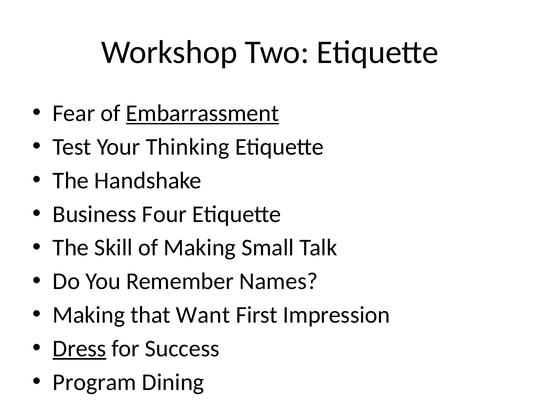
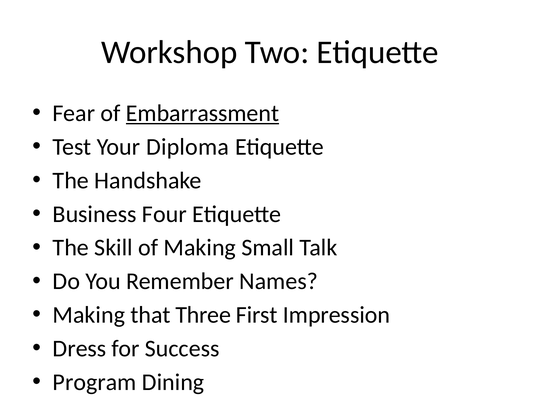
Thinking: Thinking -> Diploma (188, 147)
Want: Want -> Three (203, 315)
Dress underline: present -> none (79, 349)
